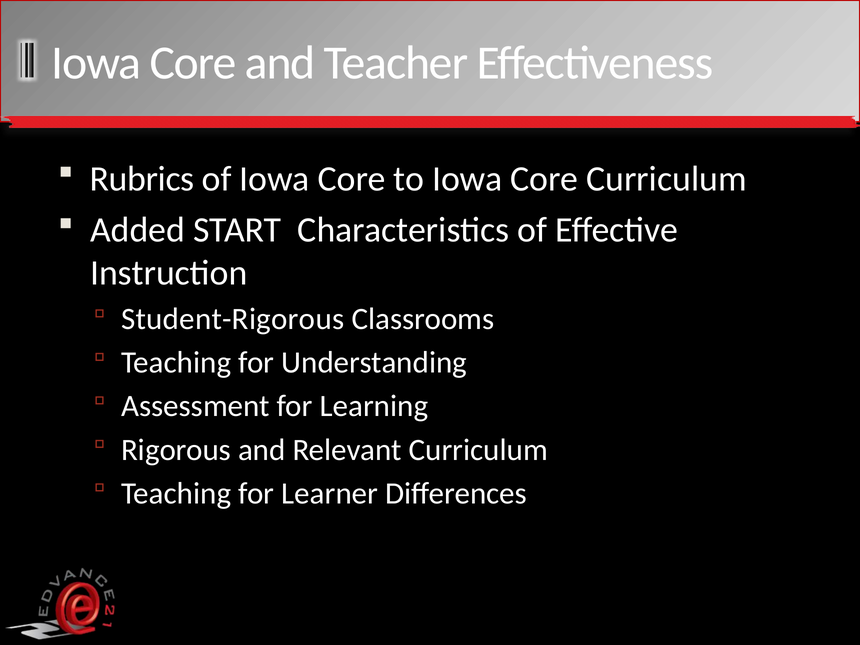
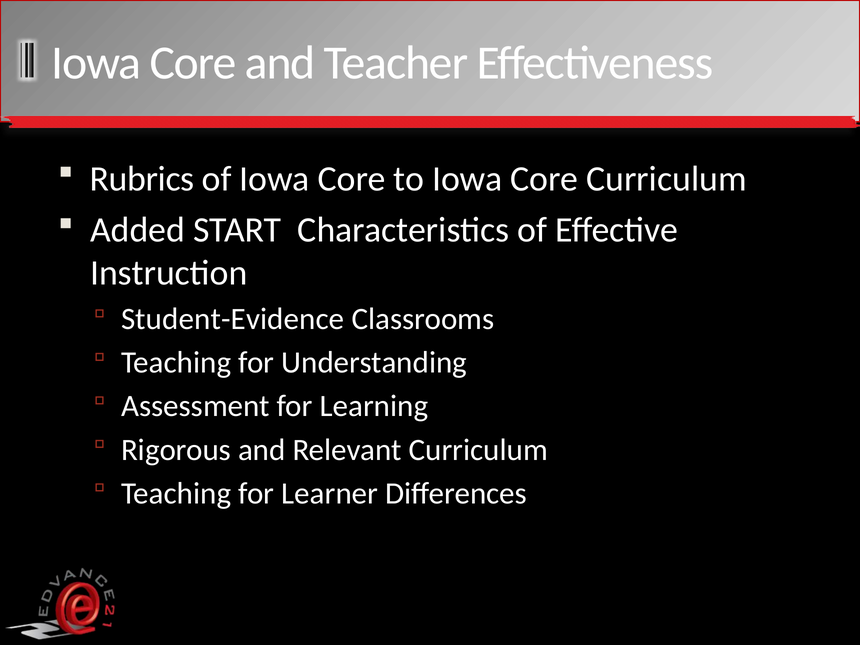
Student-Rigorous: Student-Rigorous -> Student-Evidence (233, 319)
